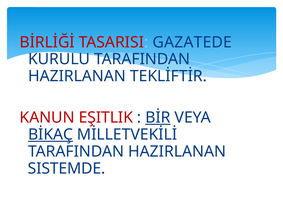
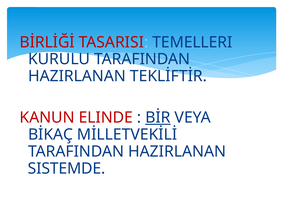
GAZATEDE: GAZATEDE -> TEMELLERI (192, 42)
EŞITLIK: EŞITLIK -> ELINDE (106, 118)
BİKAÇ underline: present -> none (51, 135)
